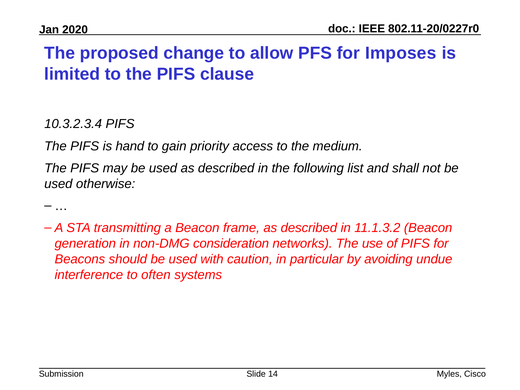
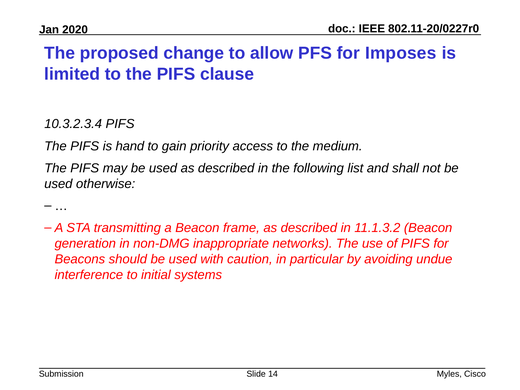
consideration: consideration -> inappropriate (231, 244)
often: often -> initial (156, 275)
